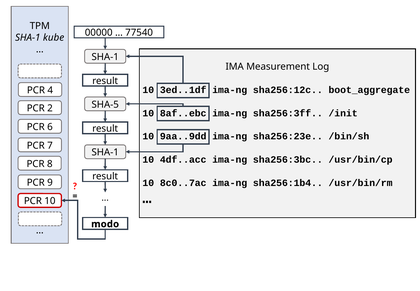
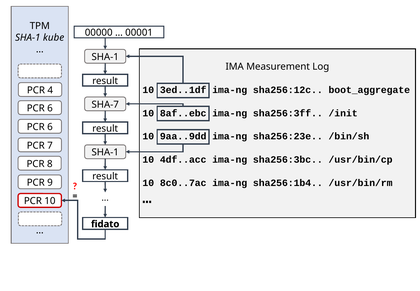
77540: 77540 -> 00001 (139, 33)
SHA-5: SHA-5 -> SHA-7 (105, 104)
2: 2 -> 6 (50, 108)
modo: modo -> fidato (105, 224)
